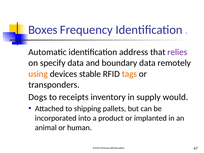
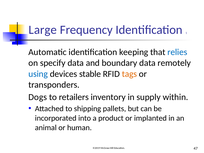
Boxes: Boxes -> Large (43, 30)
address: address -> keeping (134, 52)
relies colour: purple -> blue (177, 52)
using colour: orange -> blue (38, 74)
receipts: receipts -> retailers (74, 97)
would: would -> within (175, 97)
